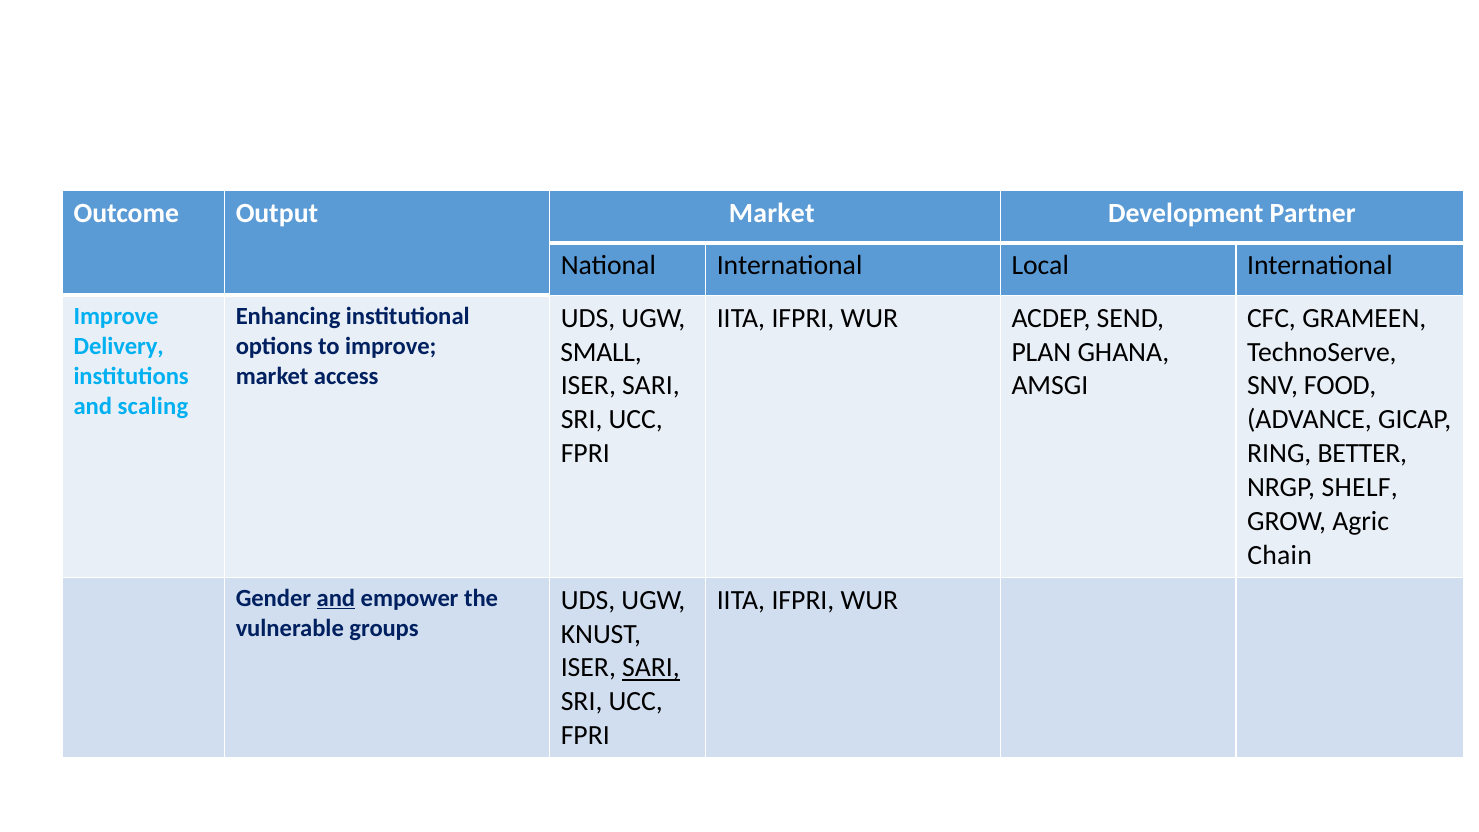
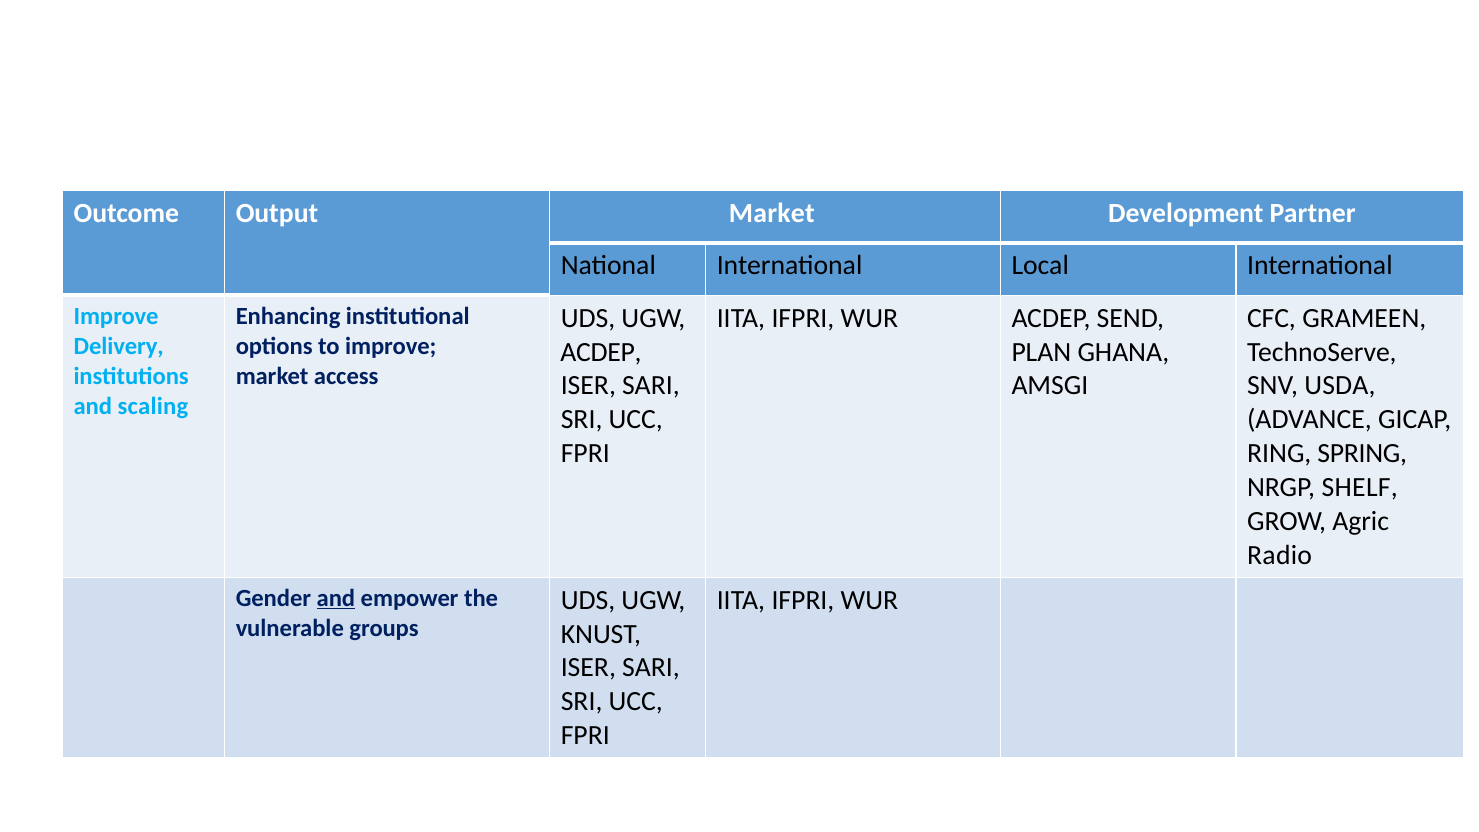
SMALL: SMALL -> ACDEP (601, 352)
FOOD: FOOD -> USDA (1340, 386)
BETTER: BETTER -> SPRING (1362, 453)
Chain: Chain -> Radio (1280, 555)
SARI underline: present -> none (651, 668)
